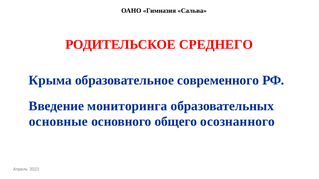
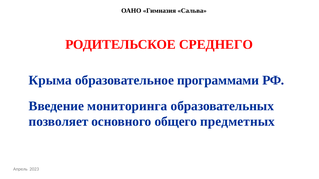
современного: современного -> программами (218, 80)
основные: основные -> позволяет (59, 122)
осознанного: осознанного -> предметных (238, 122)
